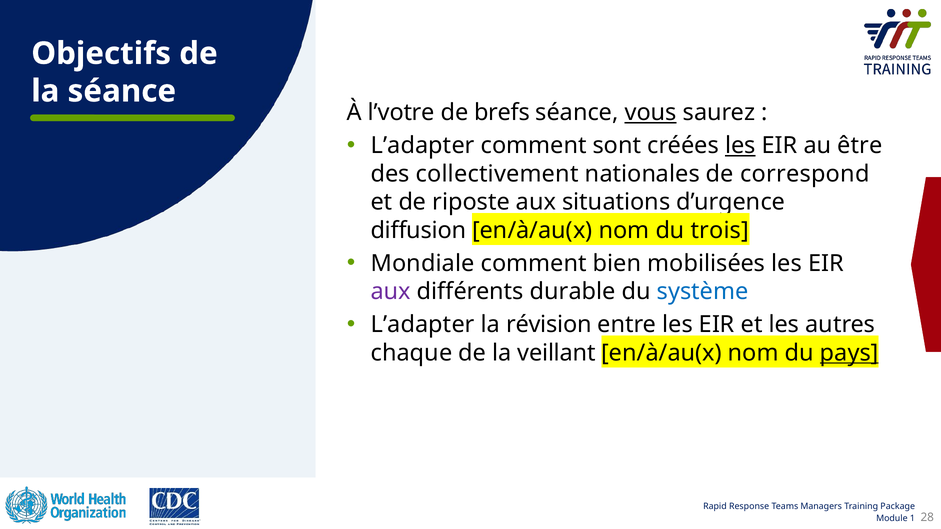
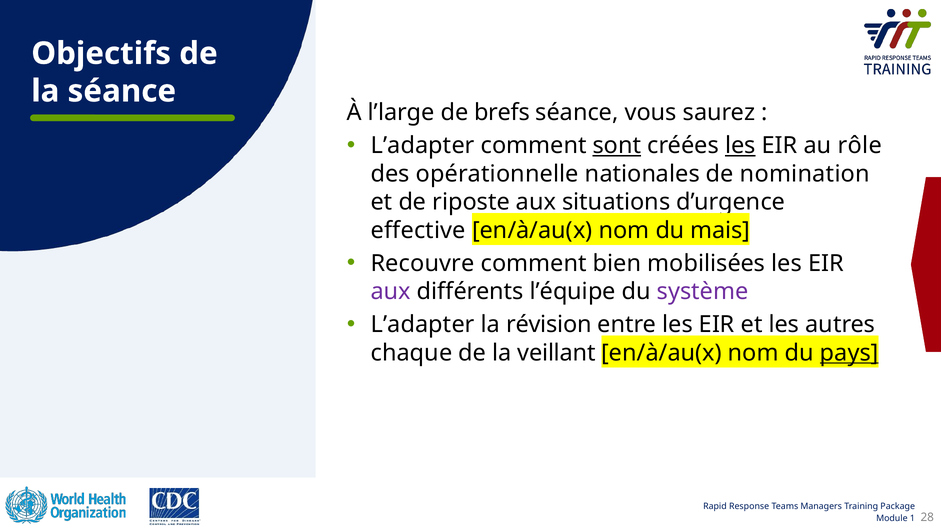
l’votre: l’votre -> l’large (401, 113)
vous underline: present -> none (651, 113)
sont underline: none -> present (617, 146)
être: être -> rôle (860, 146)
collectivement: collectivement -> opérationnelle (497, 174)
correspond: correspond -> nomination (805, 174)
diffusion: diffusion -> effective (418, 230)
trois: trois -> mais (720, 230)
Mondiale: Mondiale -> Recouvre (423, 264)
durable: durable -> lʼéquipe (573, 292)
système colour: blue -> purple (703, 292)
